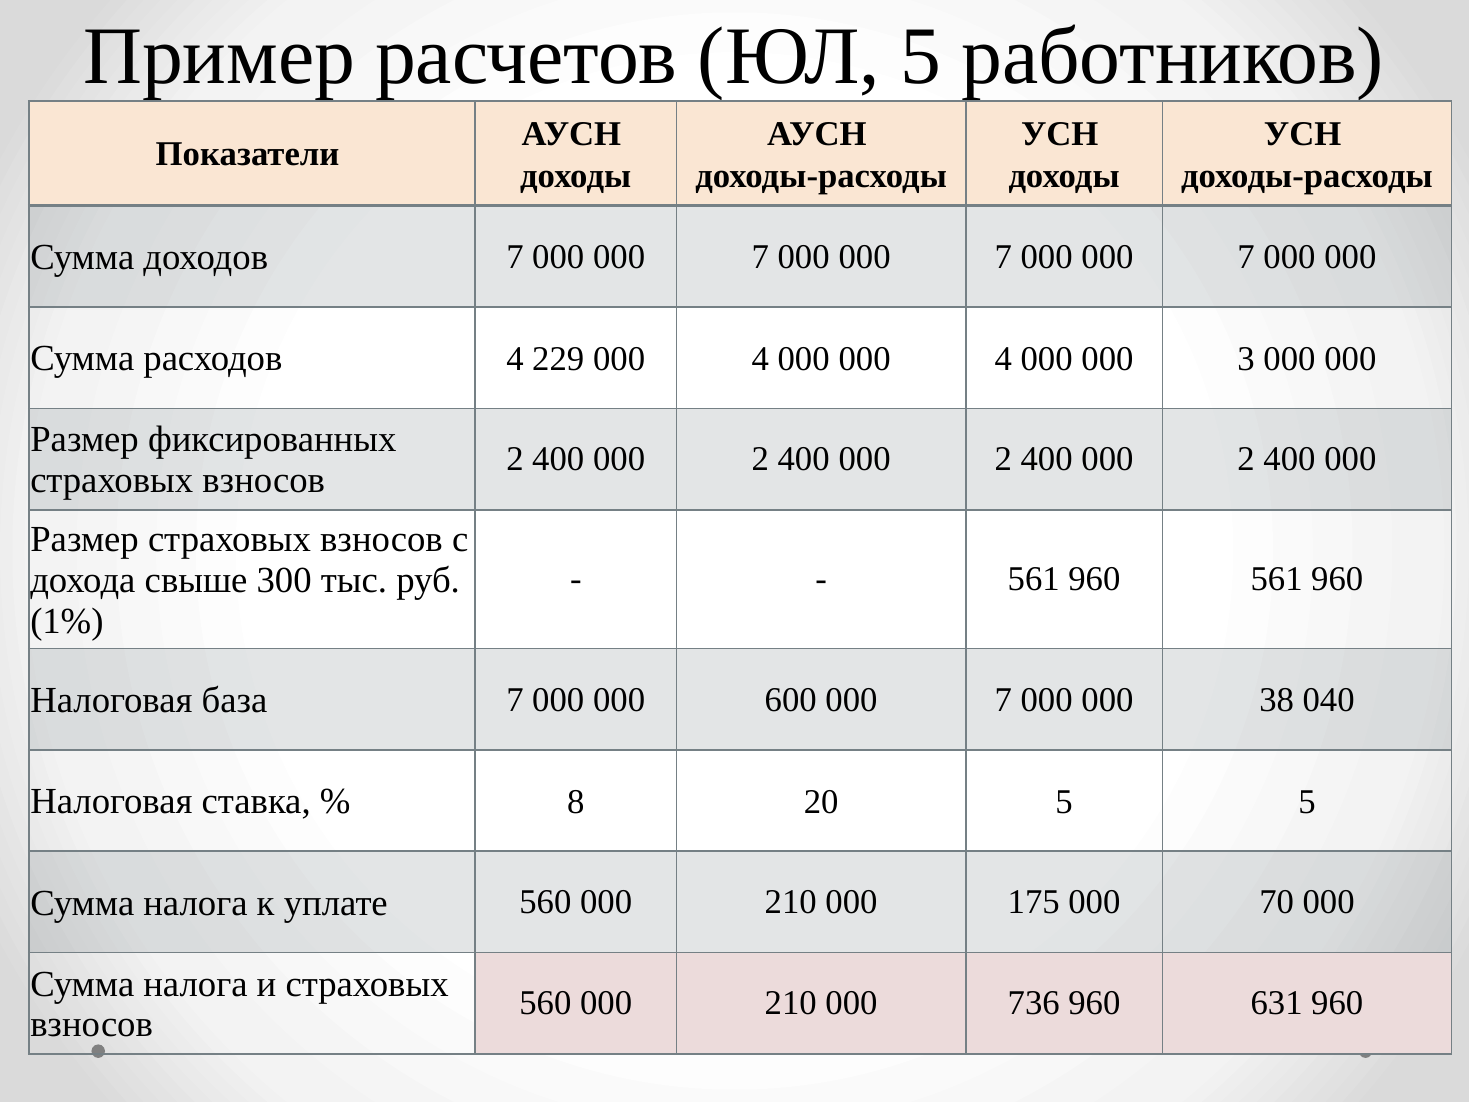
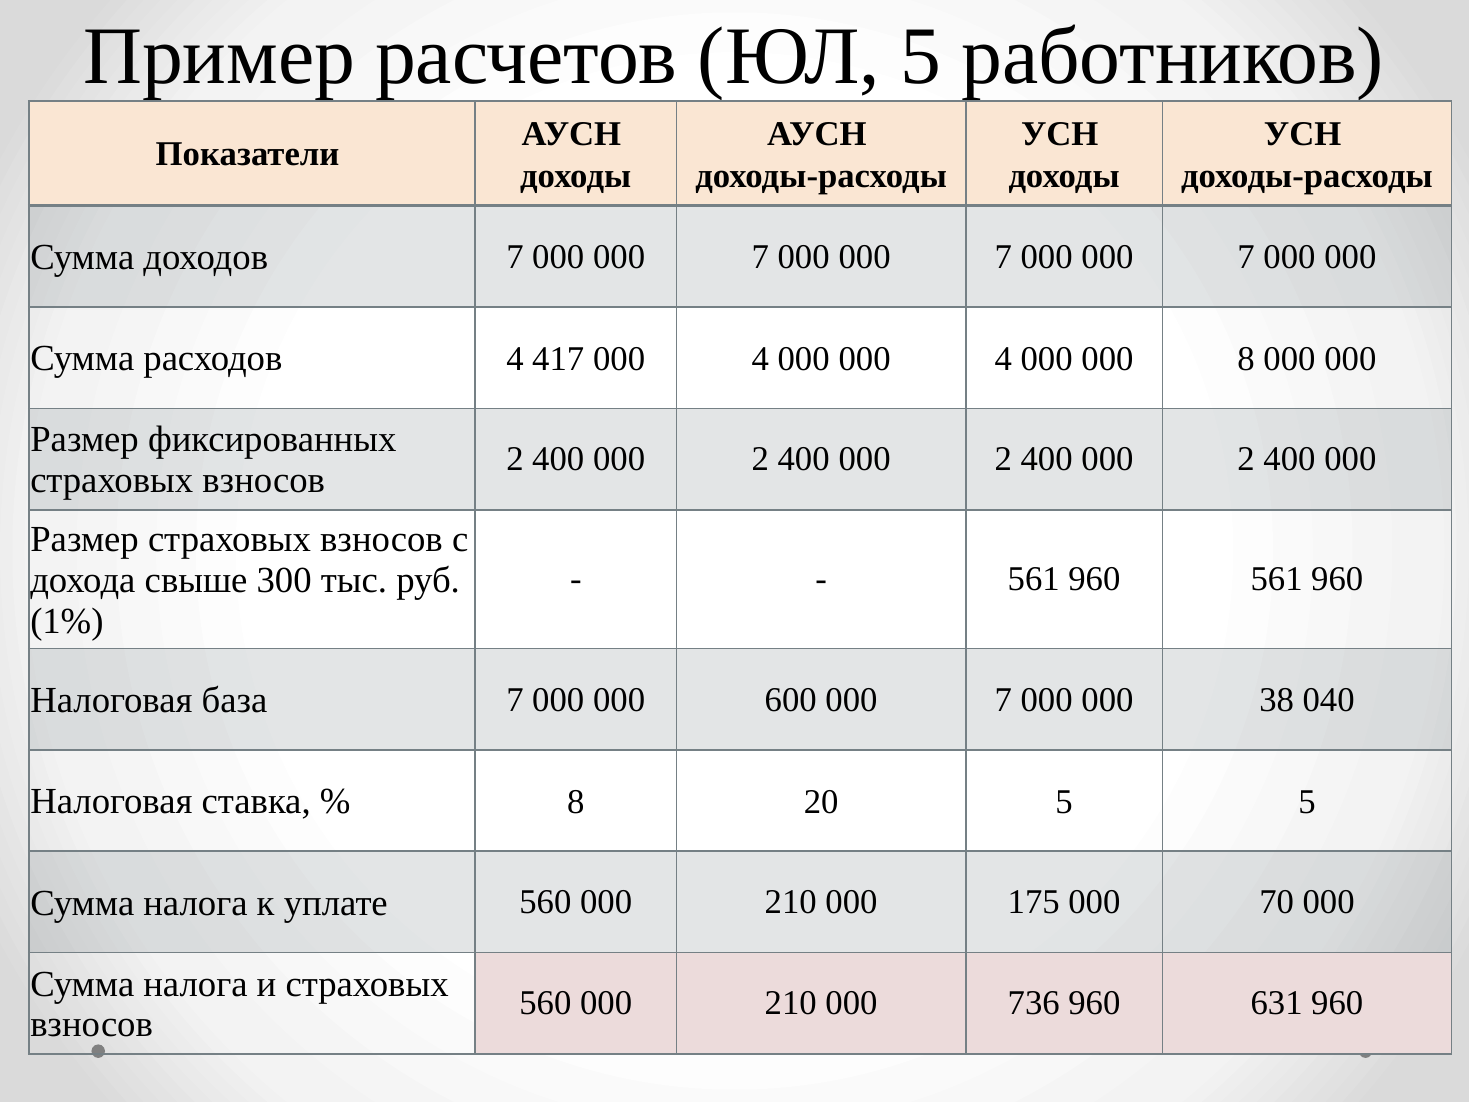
229: 229 -> 417 (558, 359)
000 3: 3 -> 8 (1246, 359)
